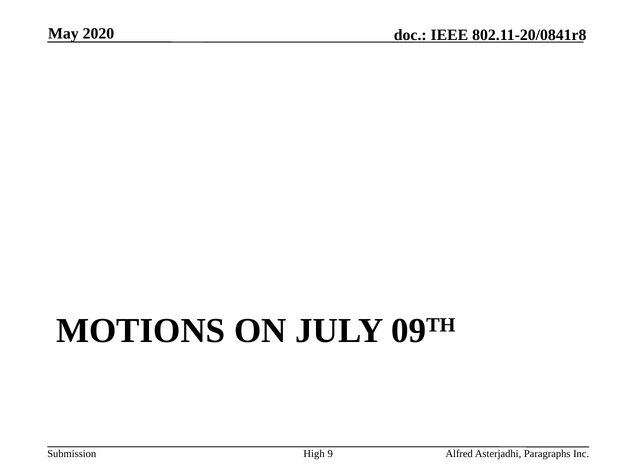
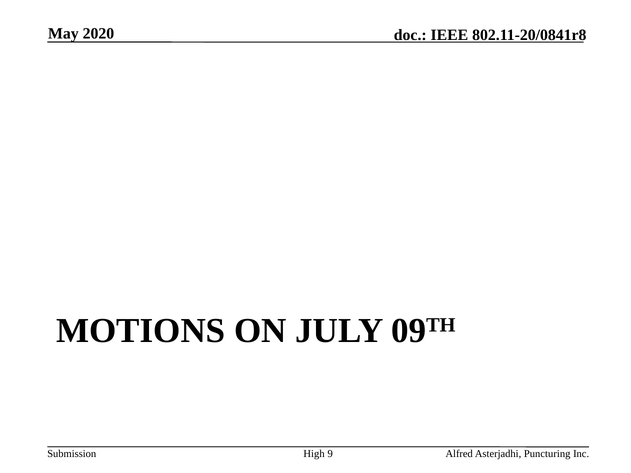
Paragraphs: Paragraphs -> Puncturing (547, 454)
